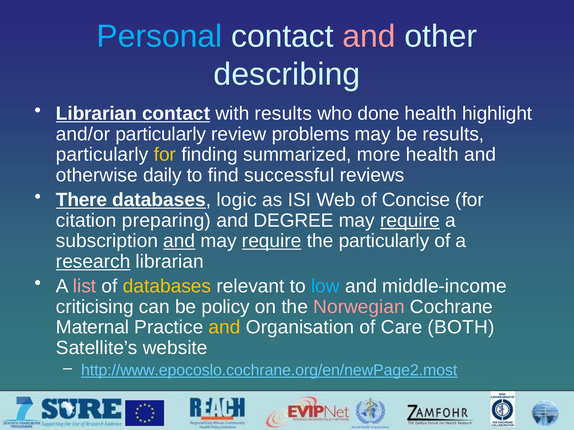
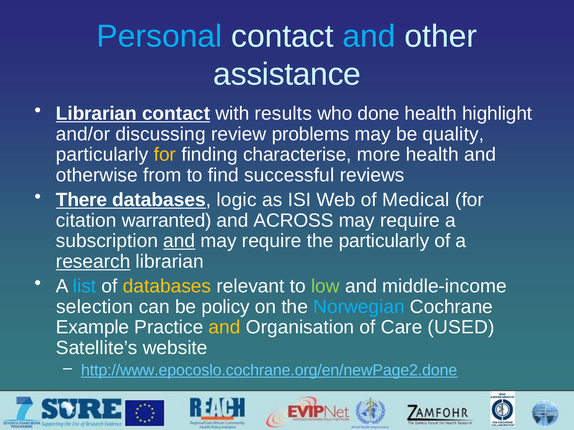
and colour: pink -> light blue (369, 36)
describing: describing -> assistance (287, 74)
and/or particularly: particularly -> discussing (161, 134)
be results: results -> quality (453, 134)
summarized: summarized -> characterise (297, 155)
daily: daily -> from (162, 176)
Concise: Concise -> Medical (416, 200)
preparing: preparing -> warranted (167, 221)
DEGREE: DEGREE -> ACROSS (294, 221)
require underline: present -> none (410, 221)
require underline: present -> none (272, 241)
list colour: pink -> light blue (85, 286)
low colour: light blue -> light green (325, 286)
criticising: criticising -> selection (95, 307)
Norwegian colour: pink -> light blue (359, 307)
Maternal: Maternal -> Example (93, 328)
BOTH: BOTH -> USED (461, 328)
http://www.epocoslo.cochrane.org/en/newPage2.most: http://www.epocoslo.cochrane.org/en/newPage2.most -> http://www.epocoslo.cochrane.org/en/newPage2.done (269, 371)
